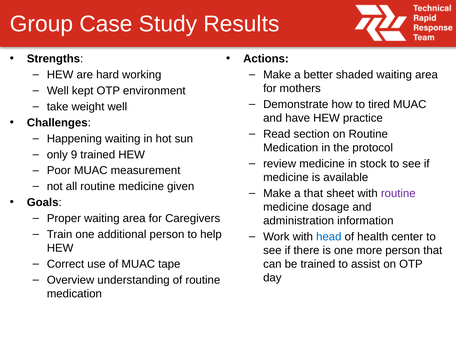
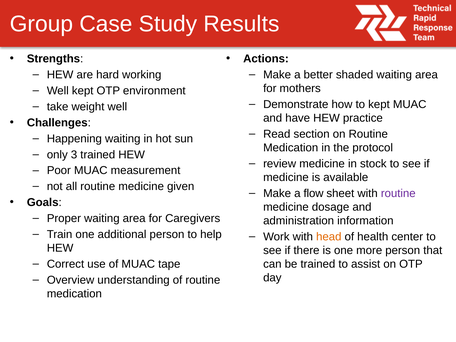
to tired: tired -> kept (379, 104)
9: 9 -> 3 (74, 155)
a that: that -> flow (314, 193)
head colour: blue -> orange (329, 237)
